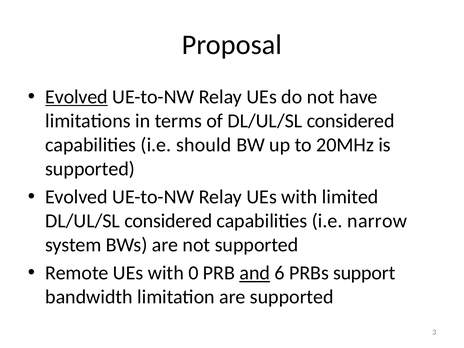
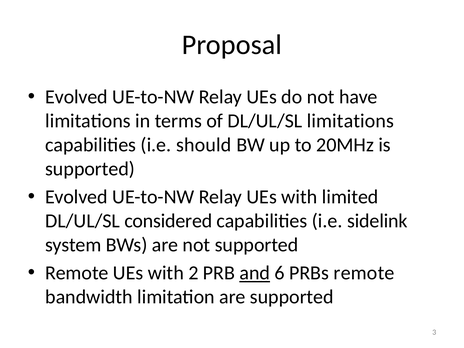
Evolved underline: present -> none (77, 97)
of DL/UL/SL considered: considered -> limitations (350, 121)
narrow: narrow -> sidelink (377, 221)
0: 0 -> 2 (193, 273)
PRBs support: support -> remote (364, 273)
